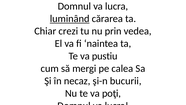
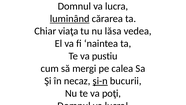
crezi: crezi -> viaţa (68, 31)
prin: prin -> lăsa (113, 31)
şi-n underline: none -> present (100, 81)
